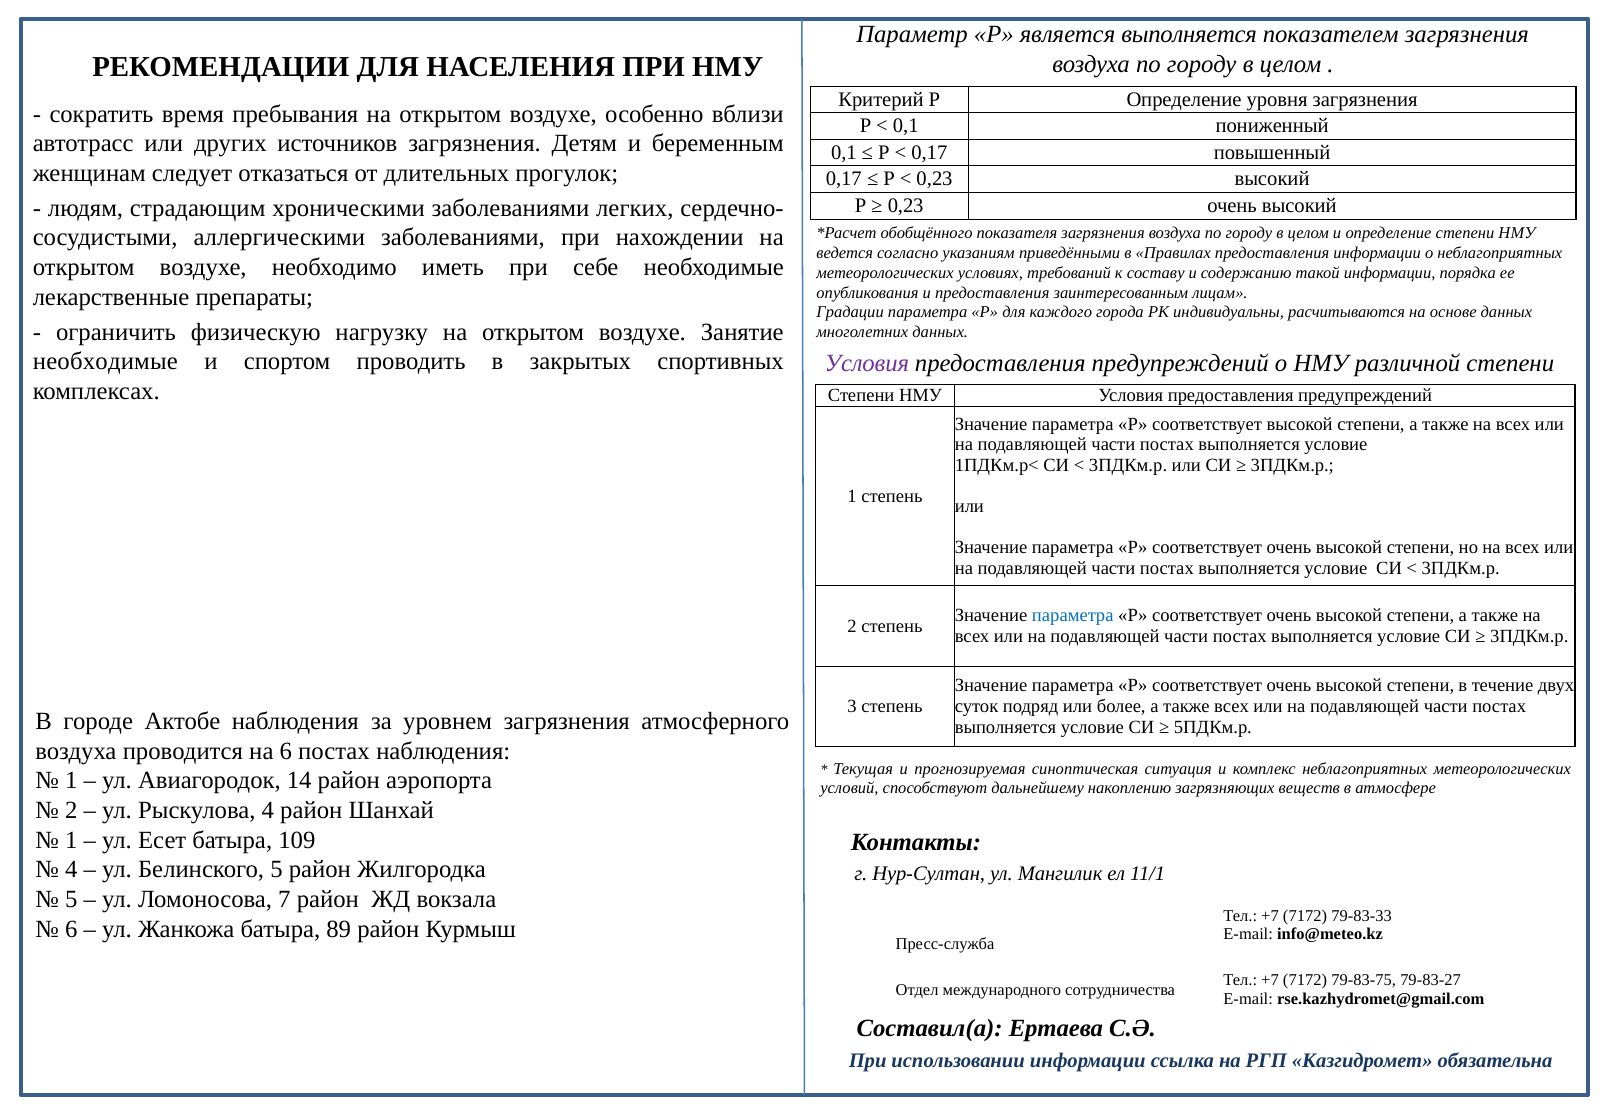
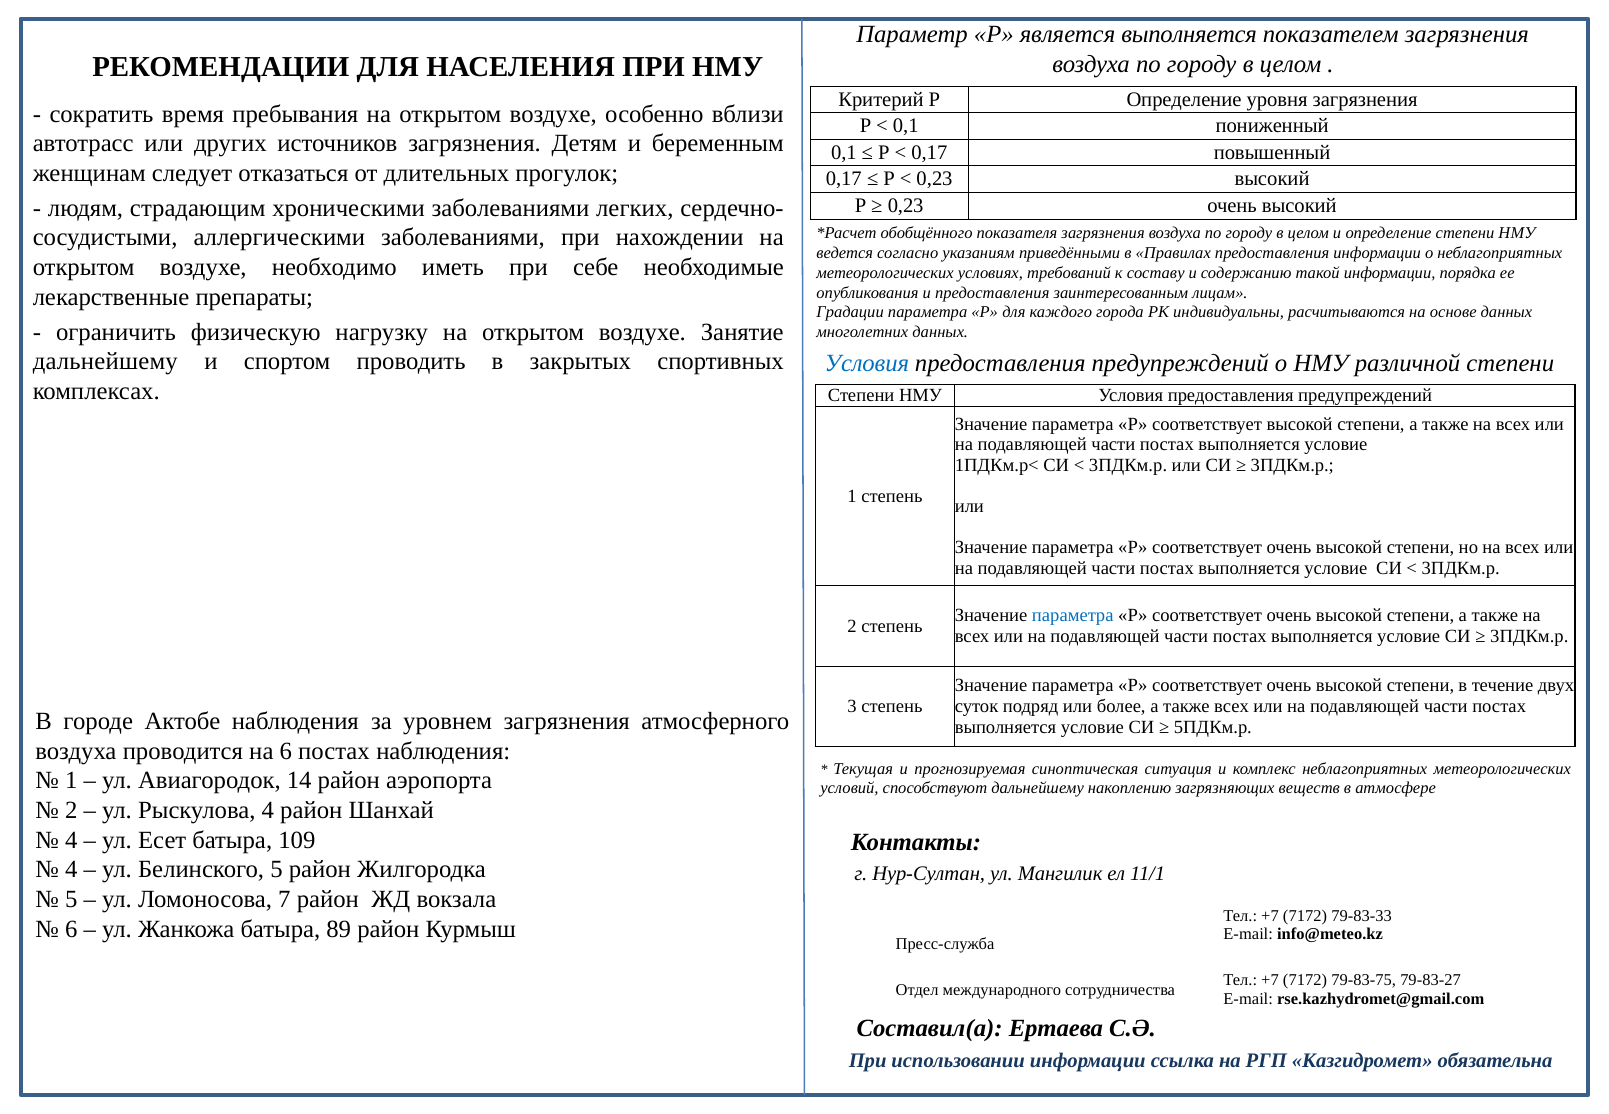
необходимые: необходимые -> дальнейшему (105, 362)
Условия colour: purple -> blue (867, 363)
1: 1 -> 4 (71, 840)
